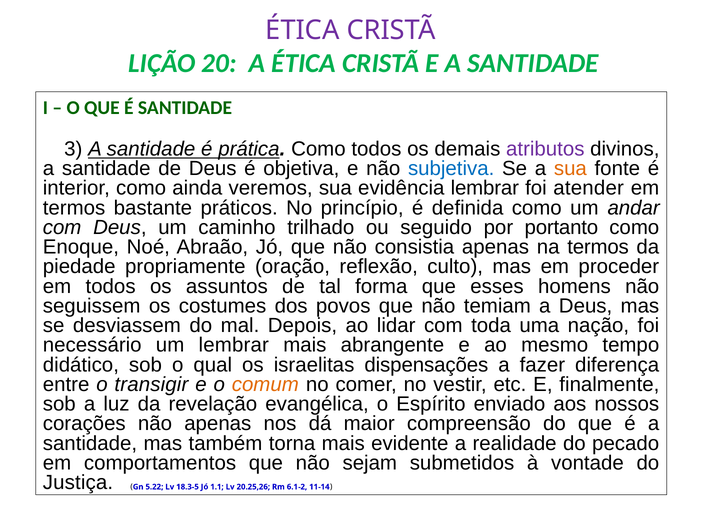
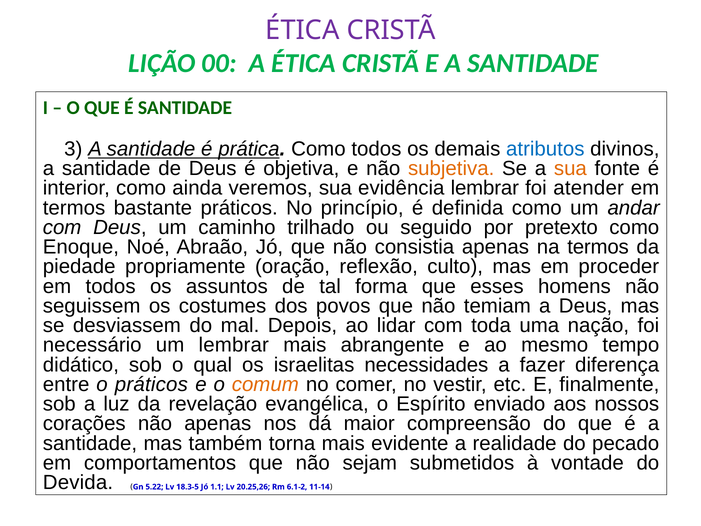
20: 20 -> 00 (219, 63)
atributos colour: purple -> blue (545, 149)
subjetiva colour: blue -> orange (451, 168)
portanto: portanto -> pretexto (561, 227)
dispensações: dispensações -> necessidades (426, 365)
o transigir: transigir -> práticos (151, 384)
Justiça: Justiça -> Devida (78, 482)
